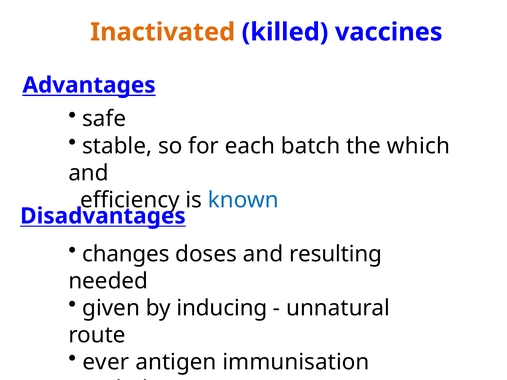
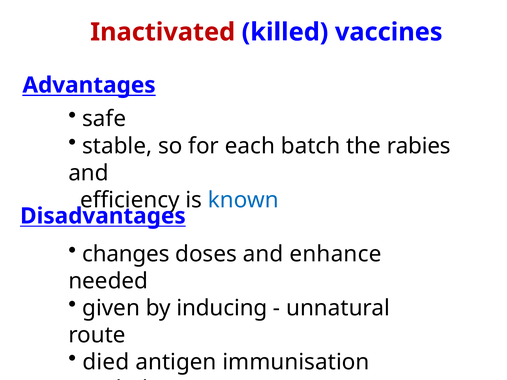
Inactivated colour: orange -> red (163, 32)
which: which -> rabies (419, 146)
resulting: resulting -> enhance (335, 254)
ever: ever -> died (106, 362)
